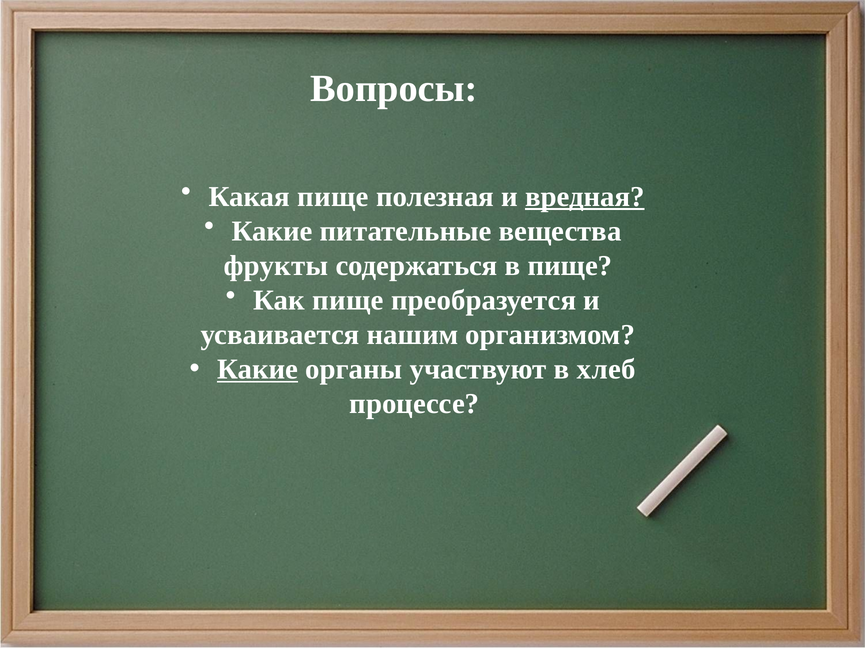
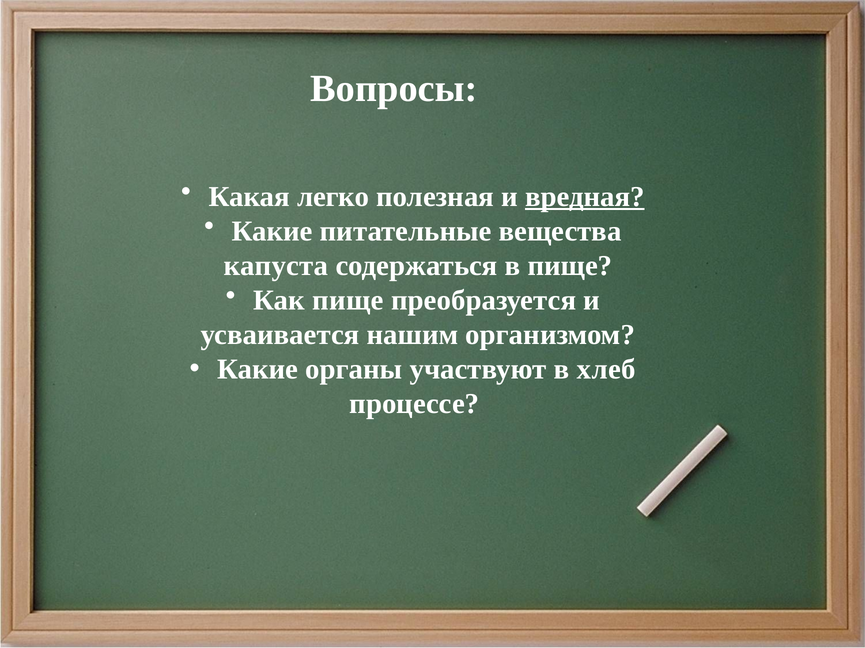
Какая пище: пище -> легко (333, 197)
фрукты: фрукты -> капуста (276, 266)
Какие underline: present -> none (258, 370)
